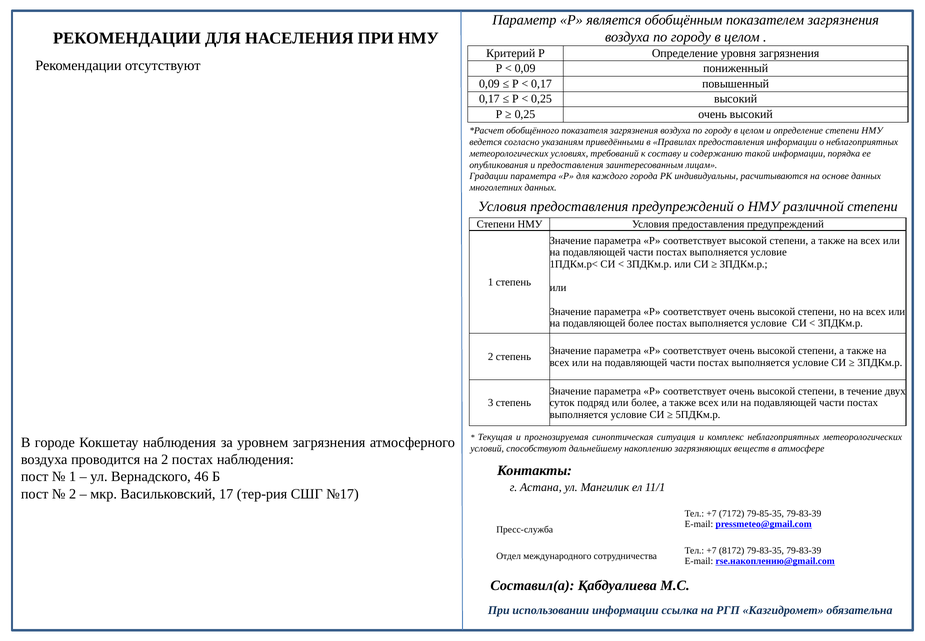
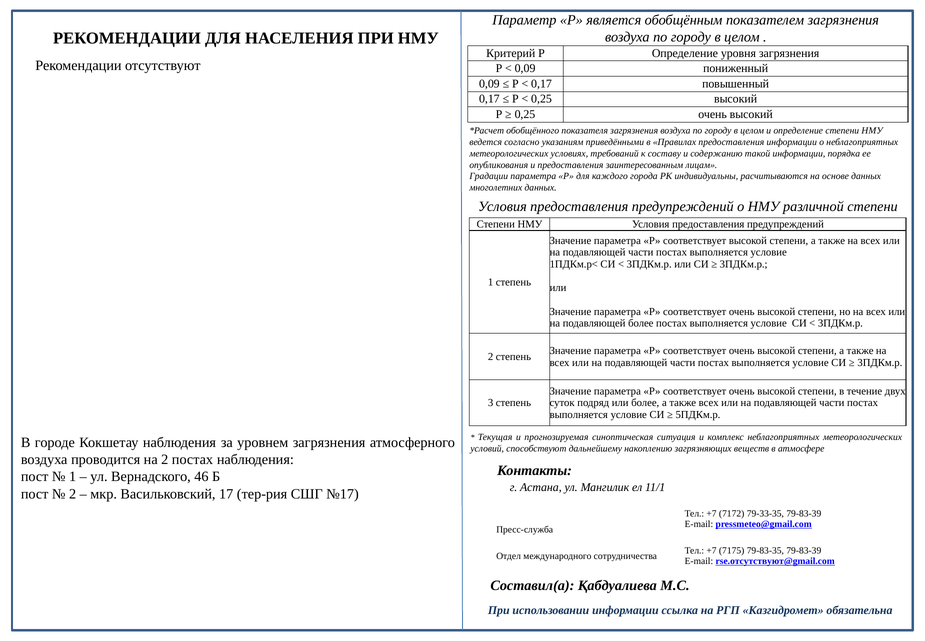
79-85-35: 79-85-35 -> 79-33-35 (765, 513)
8172: 8172 -> 7175 (732, 550)
rse.накоплению@gmail.com: rse.накоплению@gmail.com -> rse.отсутствуют@gmail.com (775, 561)
